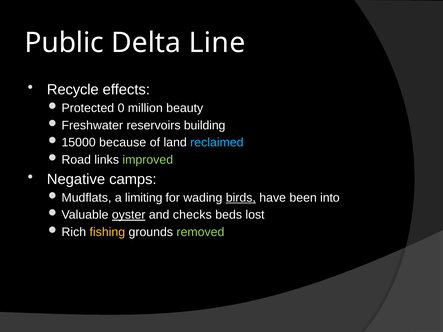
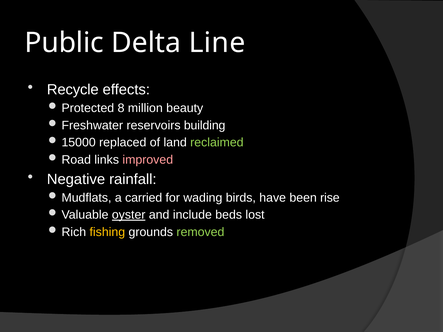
0: 0 -> 8 (121, 108)
because: because -> replaced (123, 143)
reclaimed colour: light blue -> light green (217, 143)
improved colour: light green -> pink (148, 160)
camps: camps -> rainfall (133, 179)
limiting: limiting -> carried (144, 198)
birds underline: present -> none (241, 198)
into: into -> rise (330, 198)
checks: checks -> include (192, 215)
